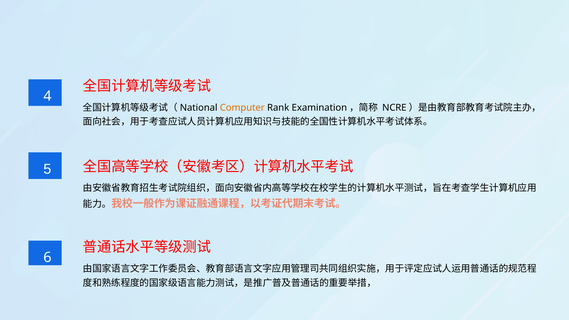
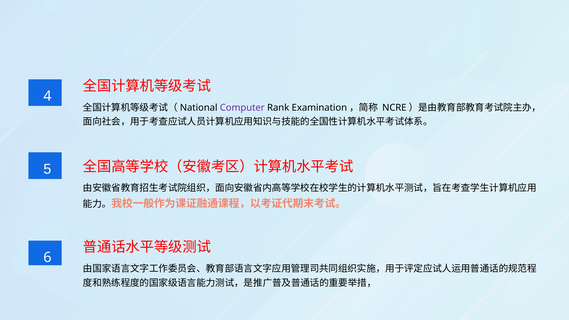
Computer colour: orange -> purple (242, 108)
